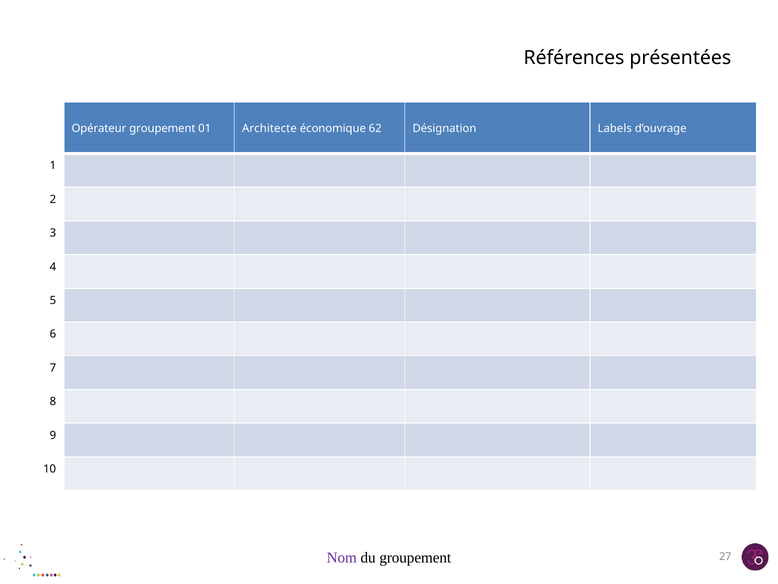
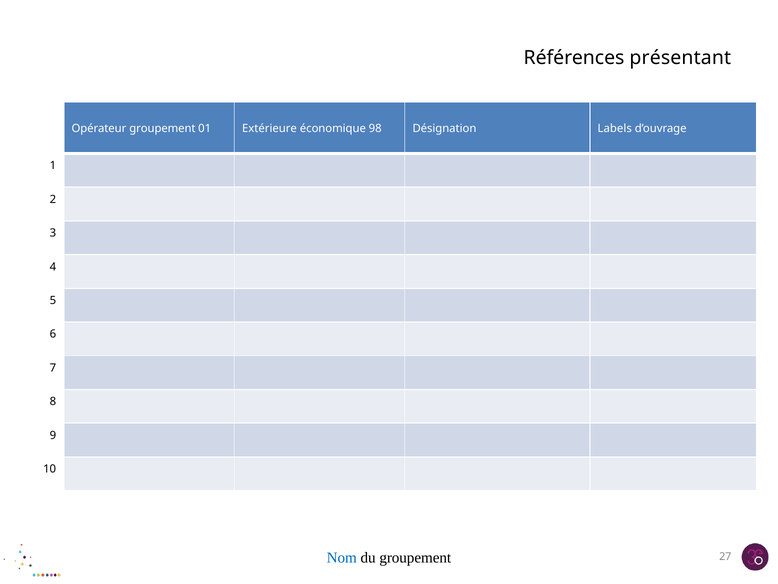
présentées: présentées -> présentant (680, 58)
Architecte: Architecte -> Extérieure (269, 128)
62: 62 -> 98 (375, 128)
Nom colour: purple -> blue (342, 557)
